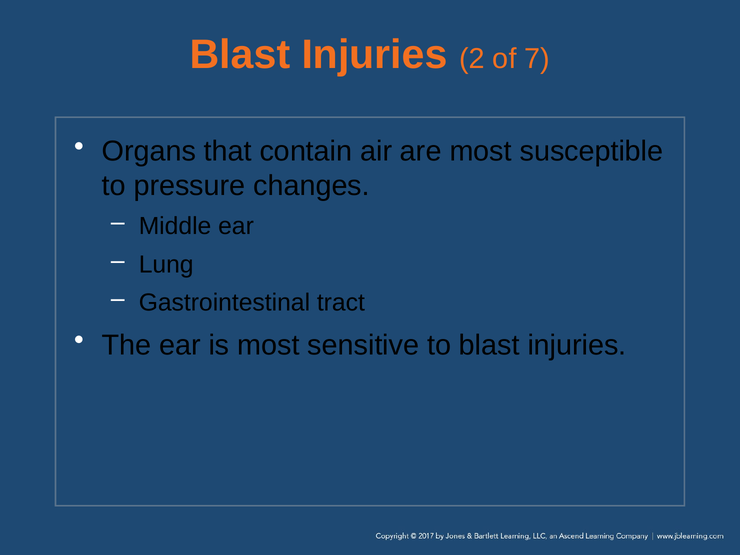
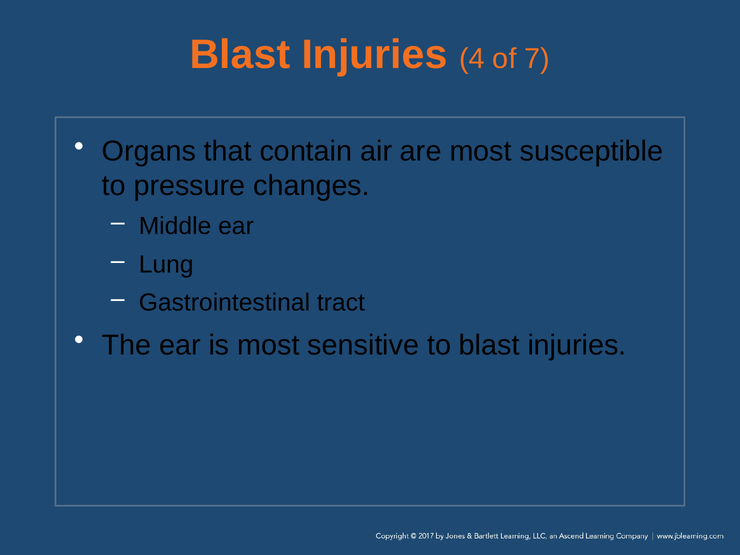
2: 2 -> 4 (472, 59)
